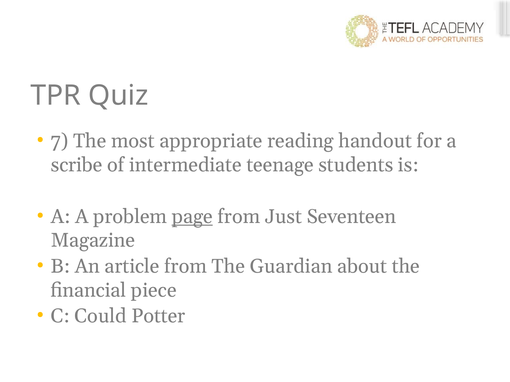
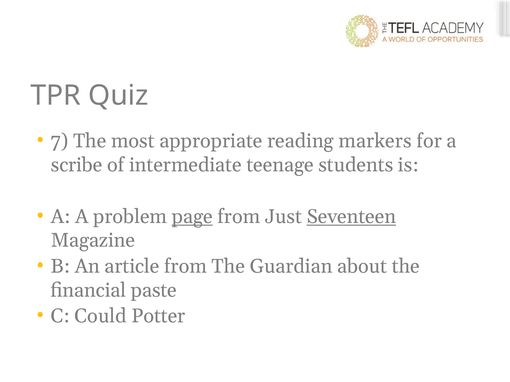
handout: handout -> markers (375, 141)
Seventeen underline: none -> present (351, 217)
piece: piece -> paste (154, 291)
